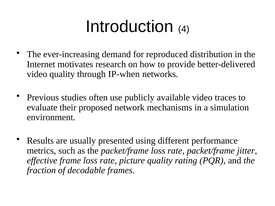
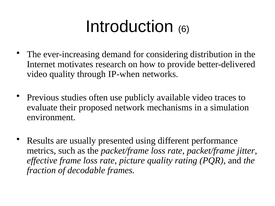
4: 4 -> 6 (184, 29)
reproduced: reproduced -> considering (167, 54)
